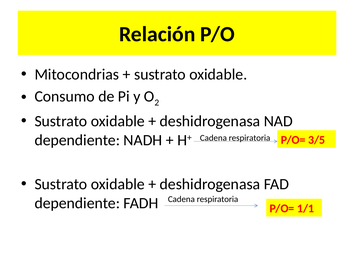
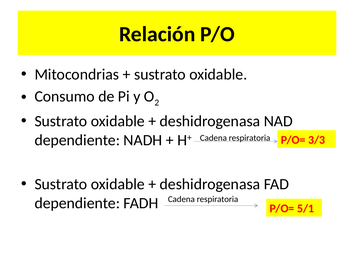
3/5: 3/5 -> 3/3 (317, 140)
1/1: 1/1 -> 5/1 (306, 208)
